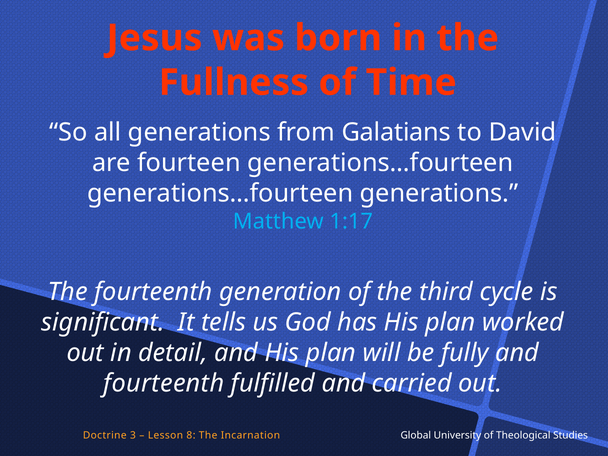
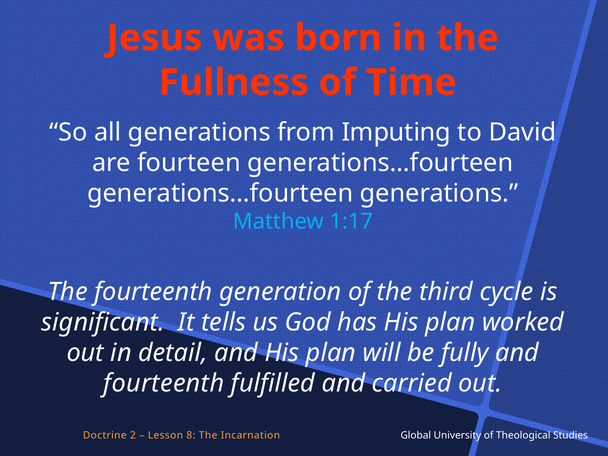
Galatians: Galatians -> Imputing (396, 132)
3: 3 -> 2 (133, 436)
